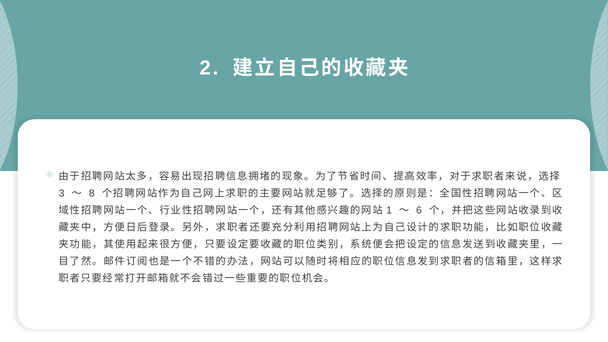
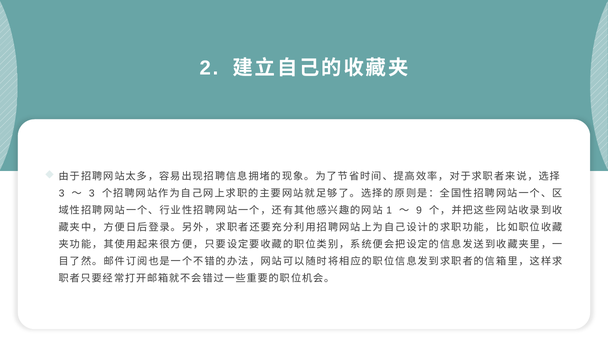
8: 8 -> 3 (92, 193)
6: 6 -> 9 (419, 210)
